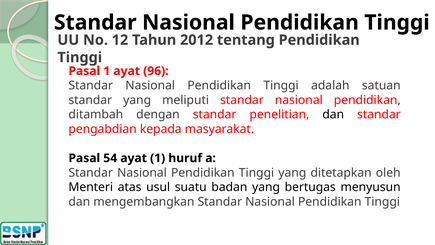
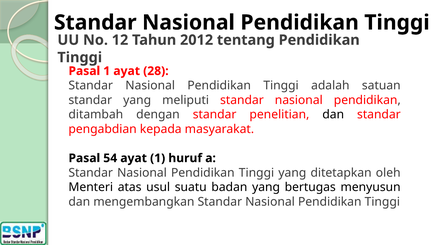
96: 96 -> 28 (156, 71)
